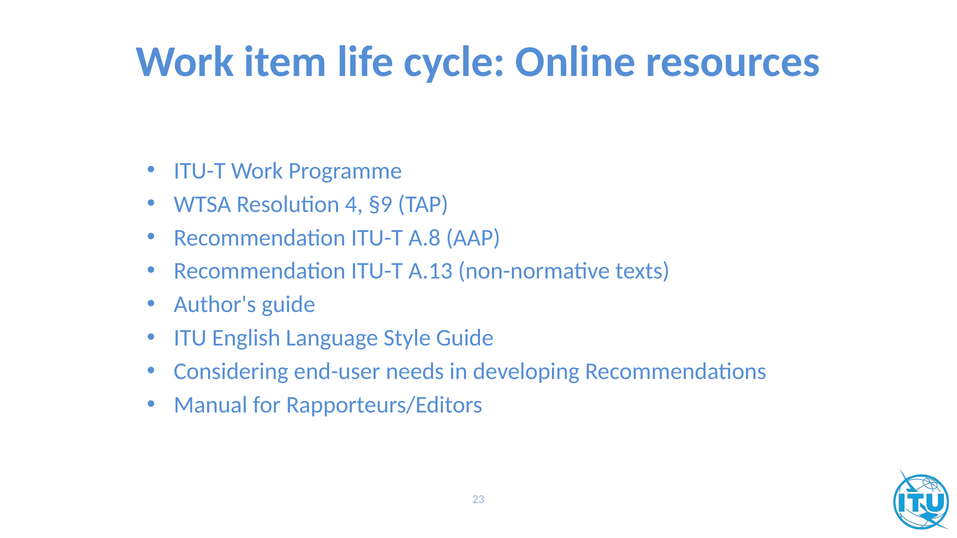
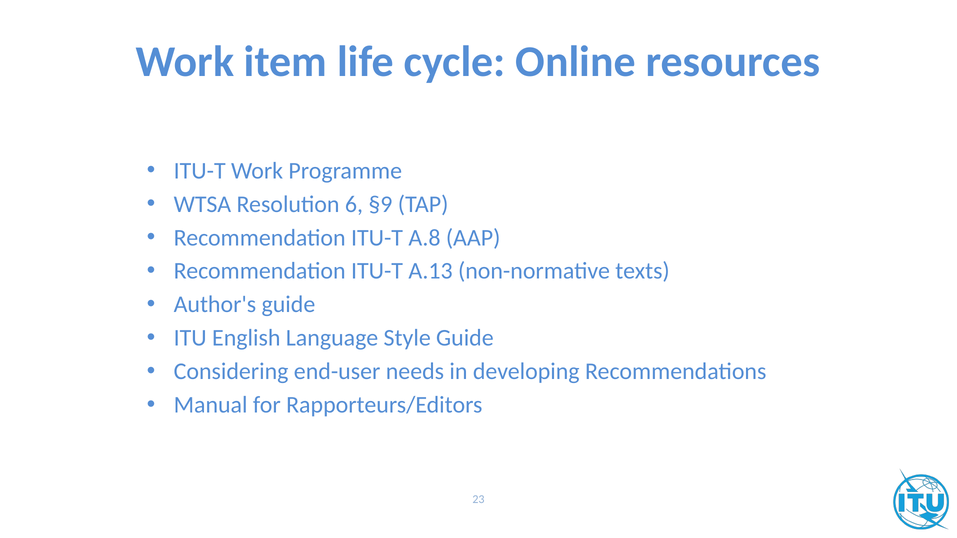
4: 4 -> 6 (354, 204)
